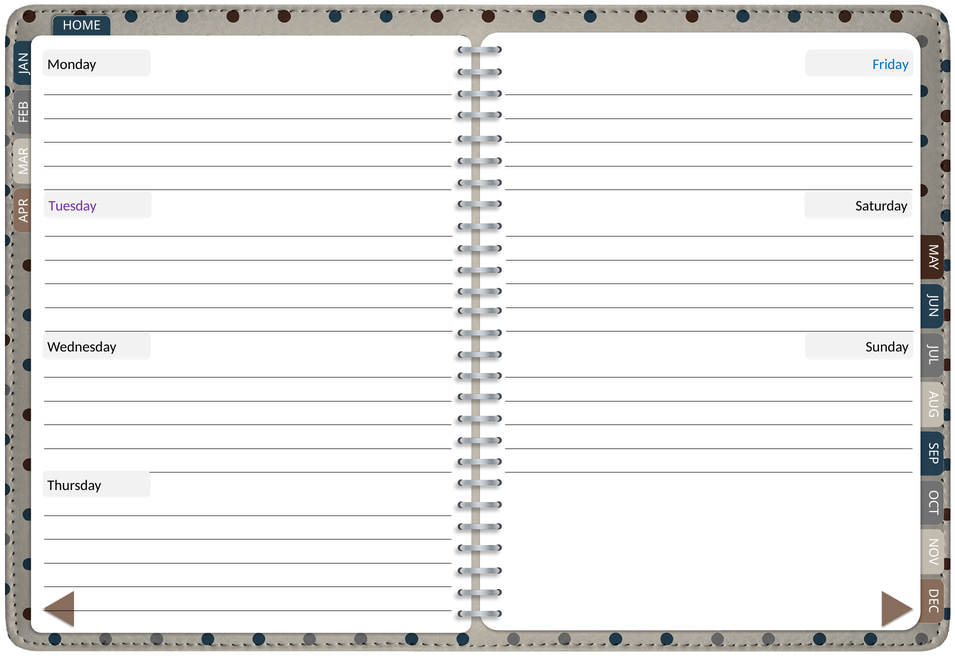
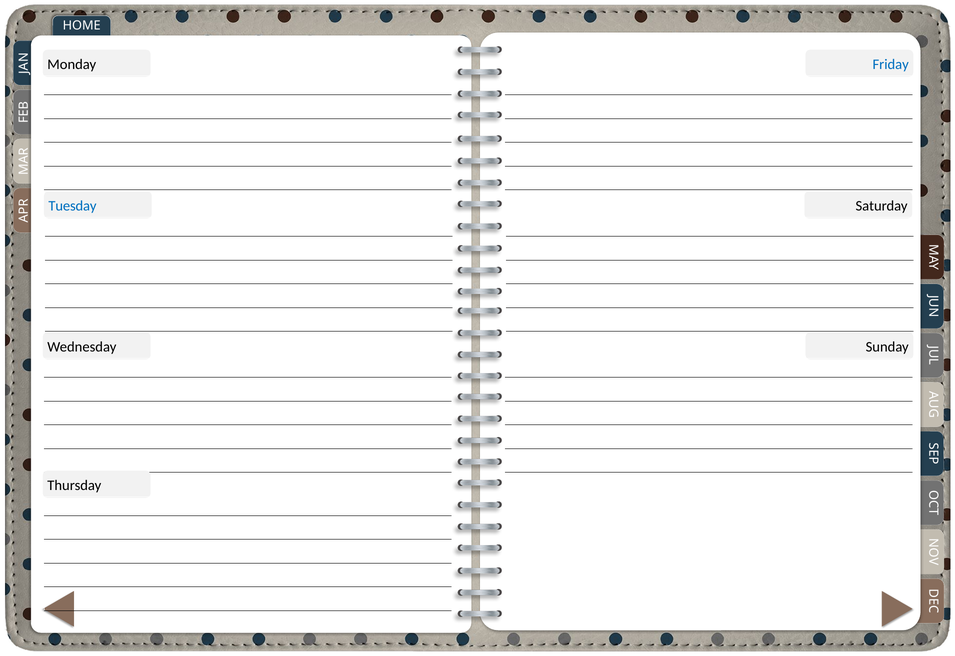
Tuesday colour: purple -> blue (72, 206)
